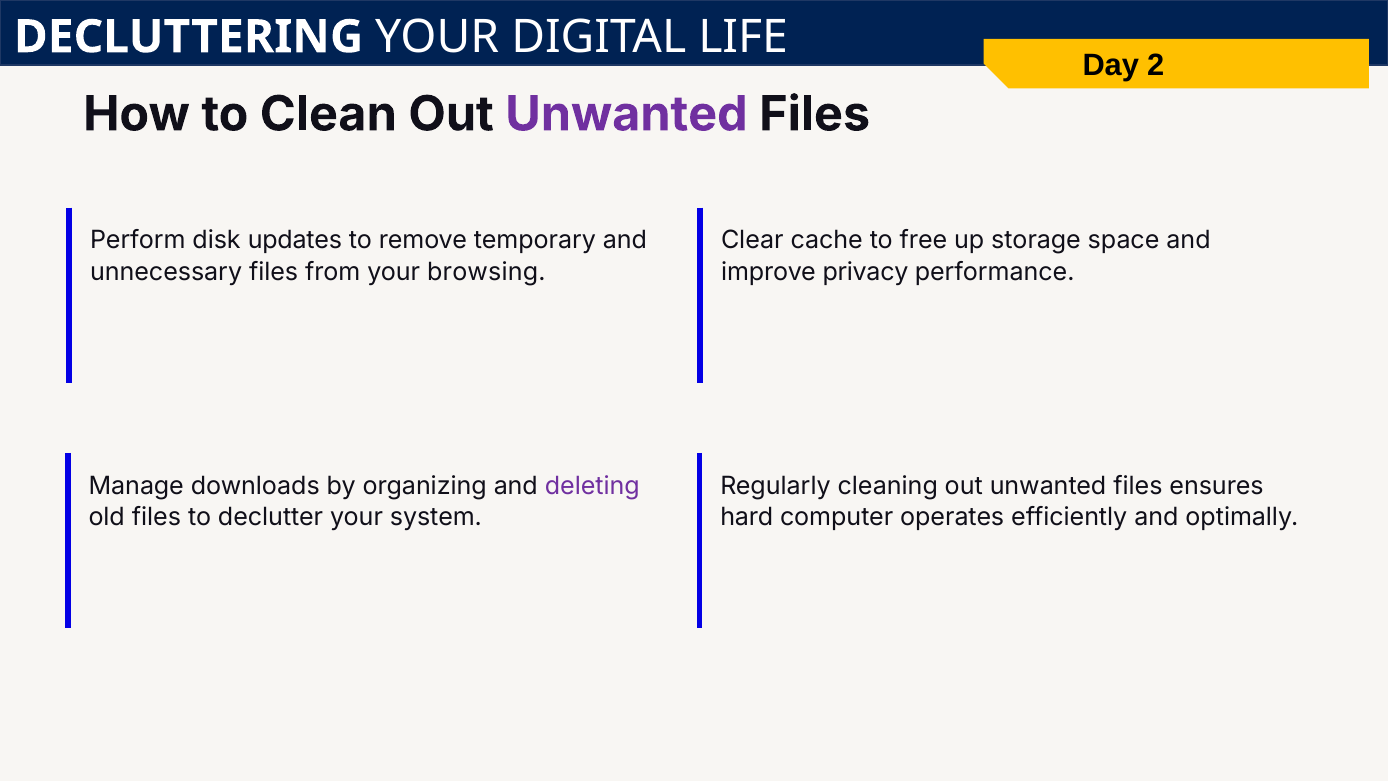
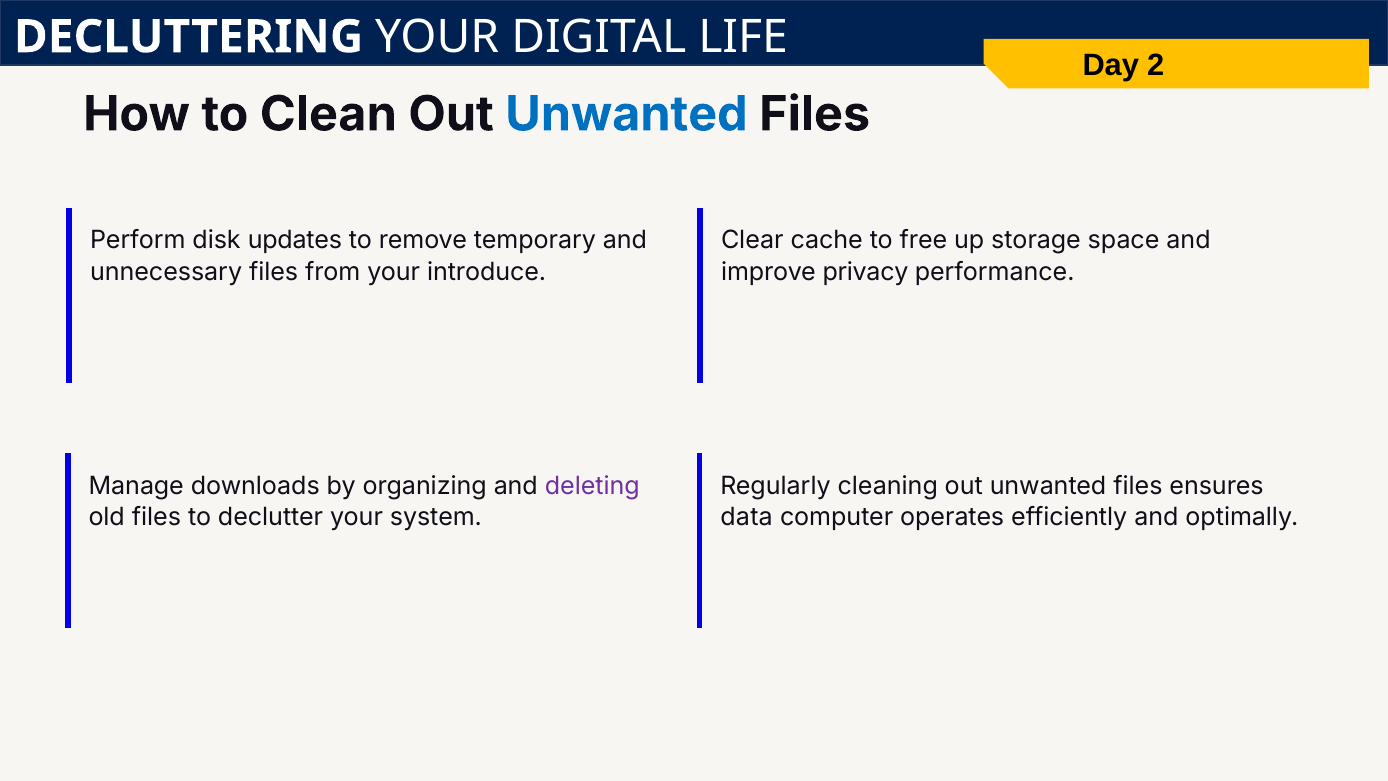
Unwanted colour: purple -> blue (626, 114)
browsing: browsing -> introduce (487, 272)
hard: hard -> data (747, 517)
